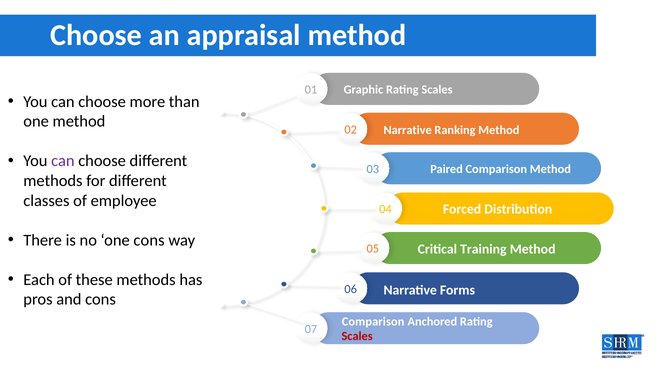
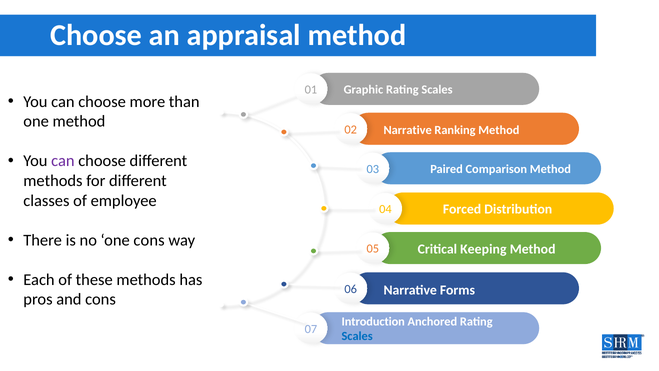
Training: Training -> Keeping (483, 249)
Comparison: Comparison -> Introduction (373, 321)
Scales colour: red -> blue (357, 336)
